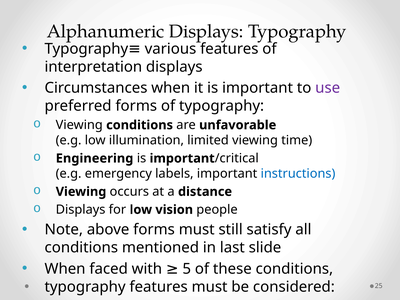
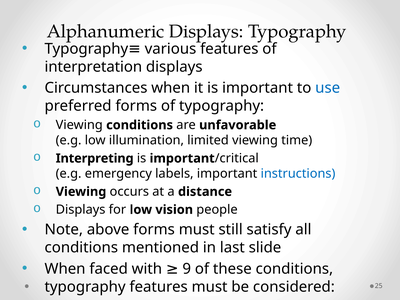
use colour: purple -> blue (328, 88)
Engineering: Engineering -> Interpreting (95, 158)
5: 5 -> 9 (187, 269)
